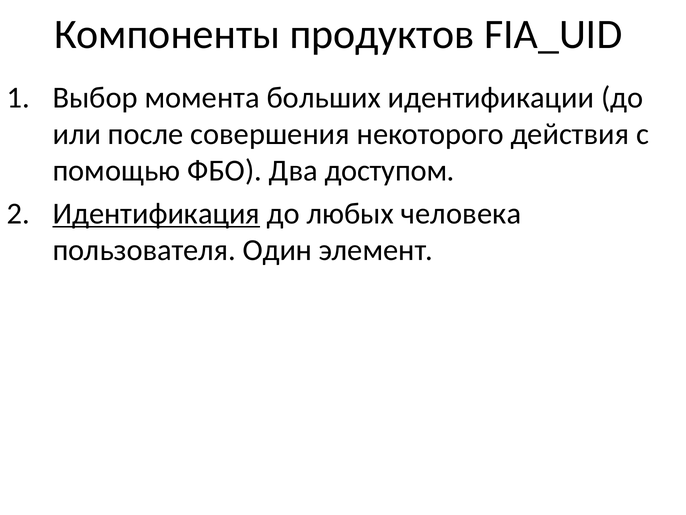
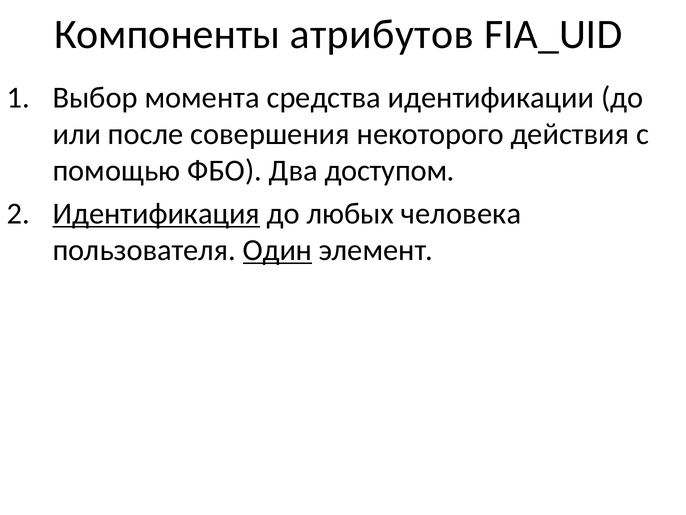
продуктов: продуктов -> атрибутов (382, 34)
больших: больших -> средства (324, 97)
Один underline: none -> present (278, 250)
